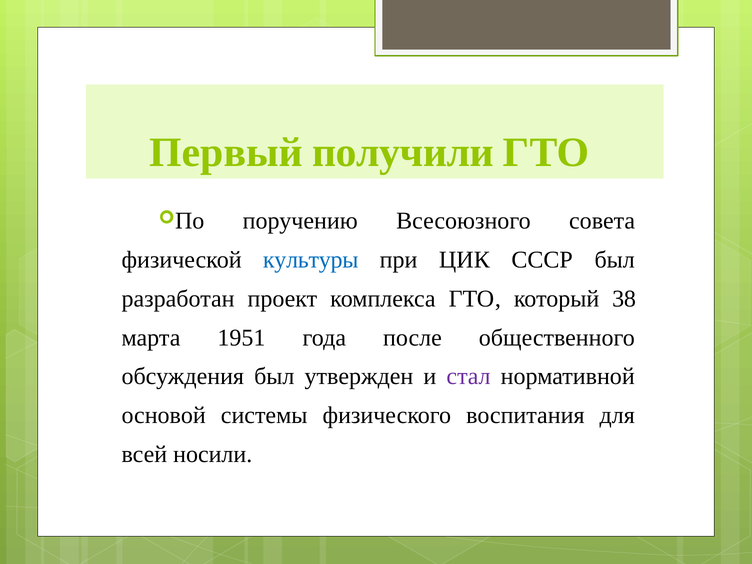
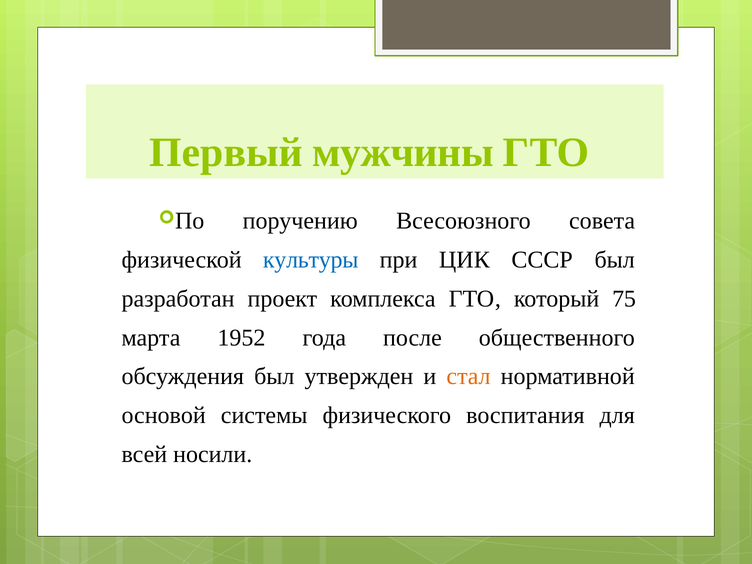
получили: получили -> мужчины (403, 153)
38: 38 -> 75 (624, 299)
1951: 1951 -> 1952 (241, 338)
стал colour: purple -> orange (468, 377)
